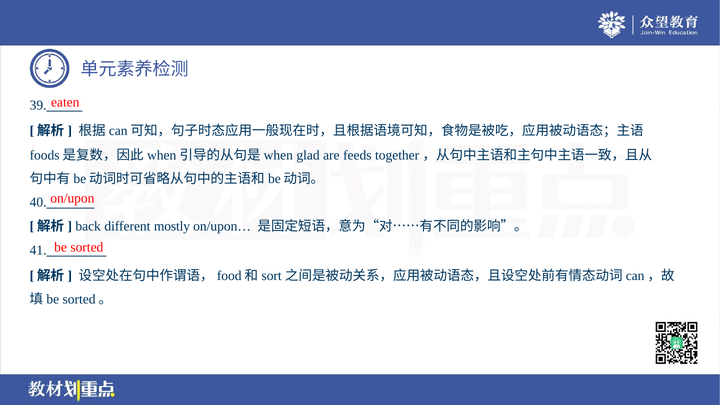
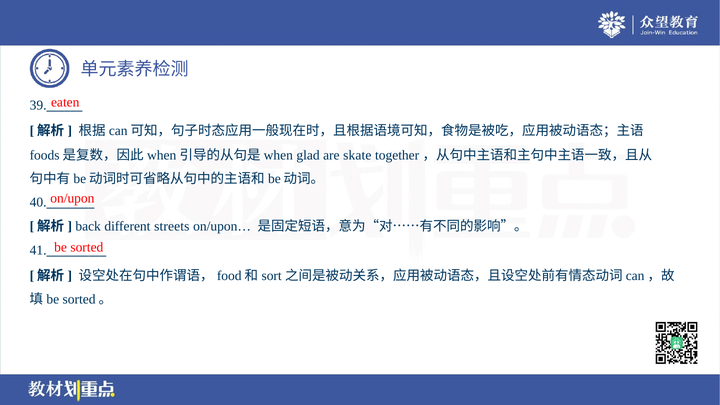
feeds: feeds -> skate (357, 155)
mostly: mostly -> streets (172, 226)
